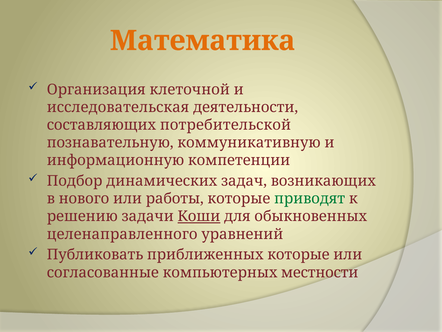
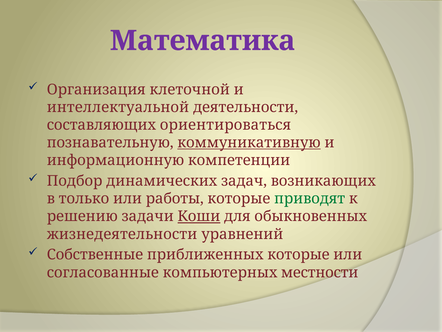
Математика colour: orange -> purple (203, 41)
исследовательская: исследовательская -> интеллектуальной (118, 107)
потребительской: потребительской -> ориентироваться (225, 125)
коммуникативную underline: none -> present (249, 142)
нового: нового -> только (84, 198)
целенаправленного: целенаправленного -> жизнедеятельности (122, 234)
Публиковать: Публиковать -> Собственные (95, 254)
